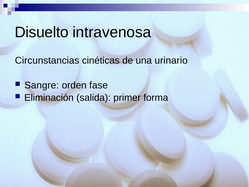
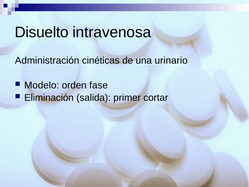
Circunstancias: Circunstancias -> Administración (47, 60)
Sangre: Sangre -> Modelo (42, 85)
forma: forma -> cortar (156, 98)
